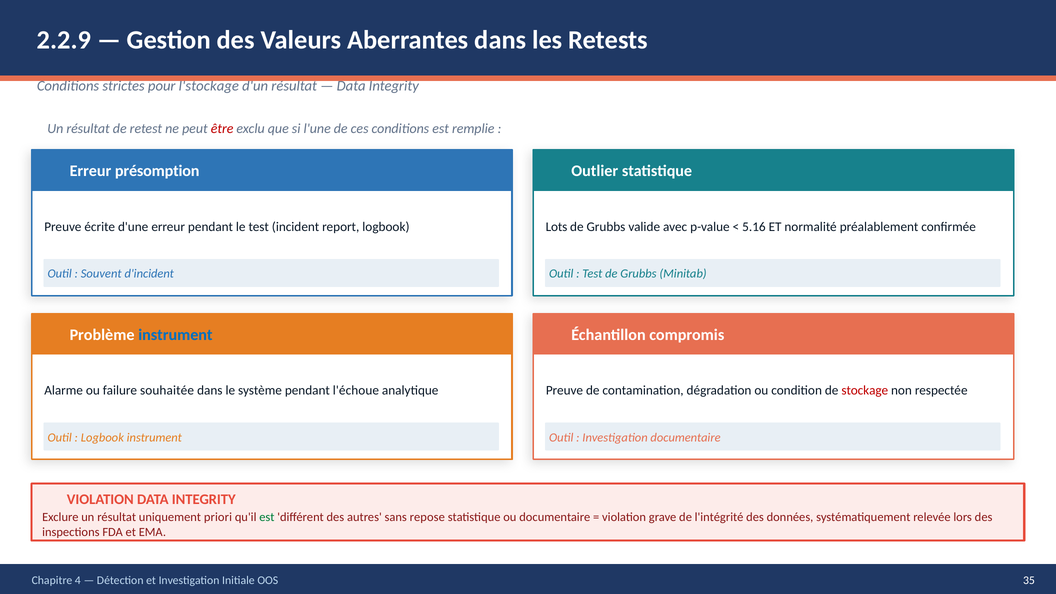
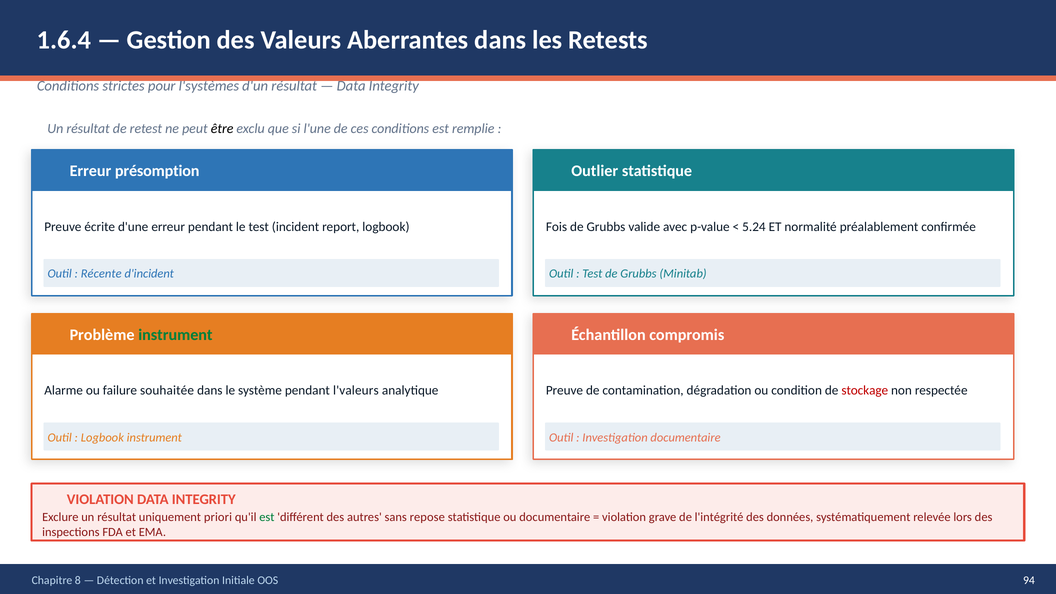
2.2.9: 2.2.9 -> 1.6.4 (64, 40)
l'stockage: l'stockage -> l'systèmes (209, 86)
être colour: red -> black (222, 129)
Lots: Lots -> Fois (556, 227)
5.16: 5.16 -> 5.24 (754, 227)
Souvent: Souvent -> Récente (101, 274)
instrument colour: blue -> green (175, 335)
l'échoue: l'échoue -> l'valeurs (356, 391)
4: 4 -> 8 (78, 580)
35: 35 -> 94 (1029, 580)
